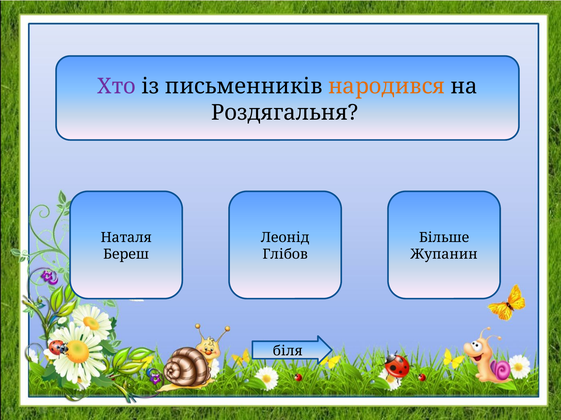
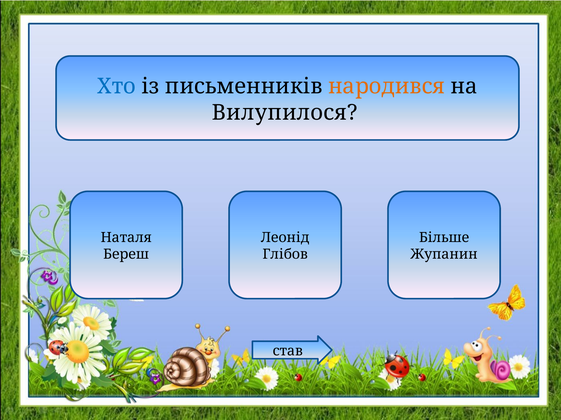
Хто colour: purple -> blue (117, 87)
Роздягальня: Роздягальня -> Вилупилося (285, 113)
біля: біля -> став (288, 352)
